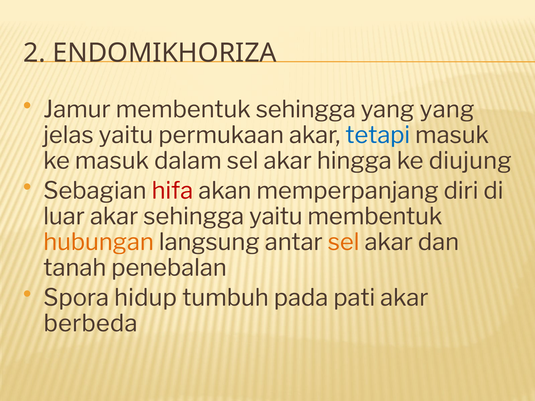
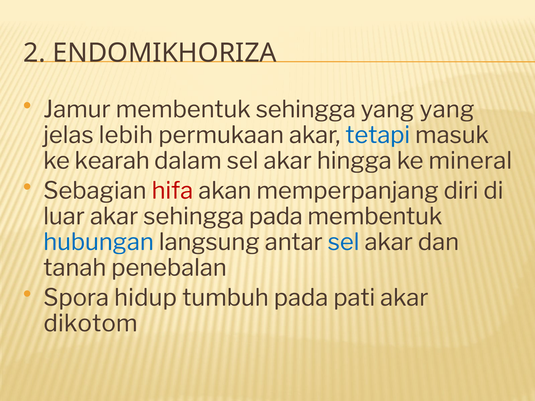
jelas yaitu: yaitu -> lebih (126, 135)
ke masuk: masuk -> kearah (112, 161)
diujung: diujung -> mineral (470, 161)
sehingga yaitu: yaitu -> pada (276, 217)
hubungan colour: orange -> blue (99, 242)
sel colour: orange -> blue (344, 242)
berbeda: berbeda -> dikotom (91, 324)
